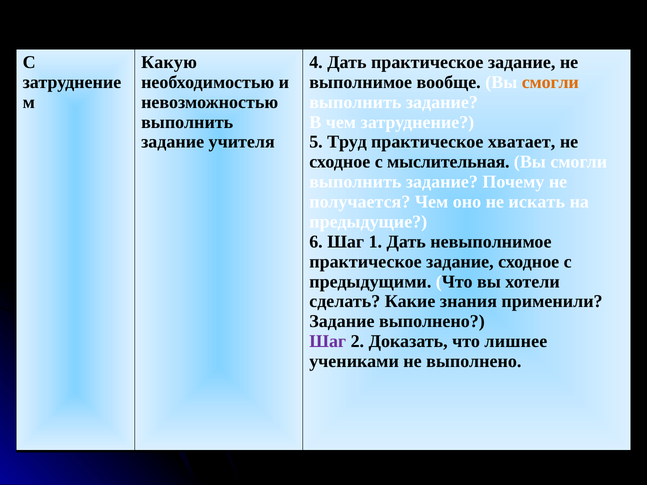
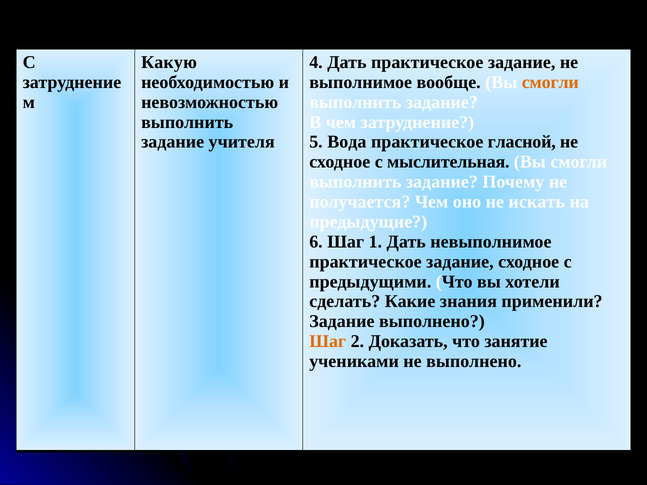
Труд: Труд -> Вода (347, 142)
хватает: хватает -> гласной (522, 142)
Шаг colour: purple -> orange (328, 342)
лишнее: лишнее -> занятие (516, 342)
